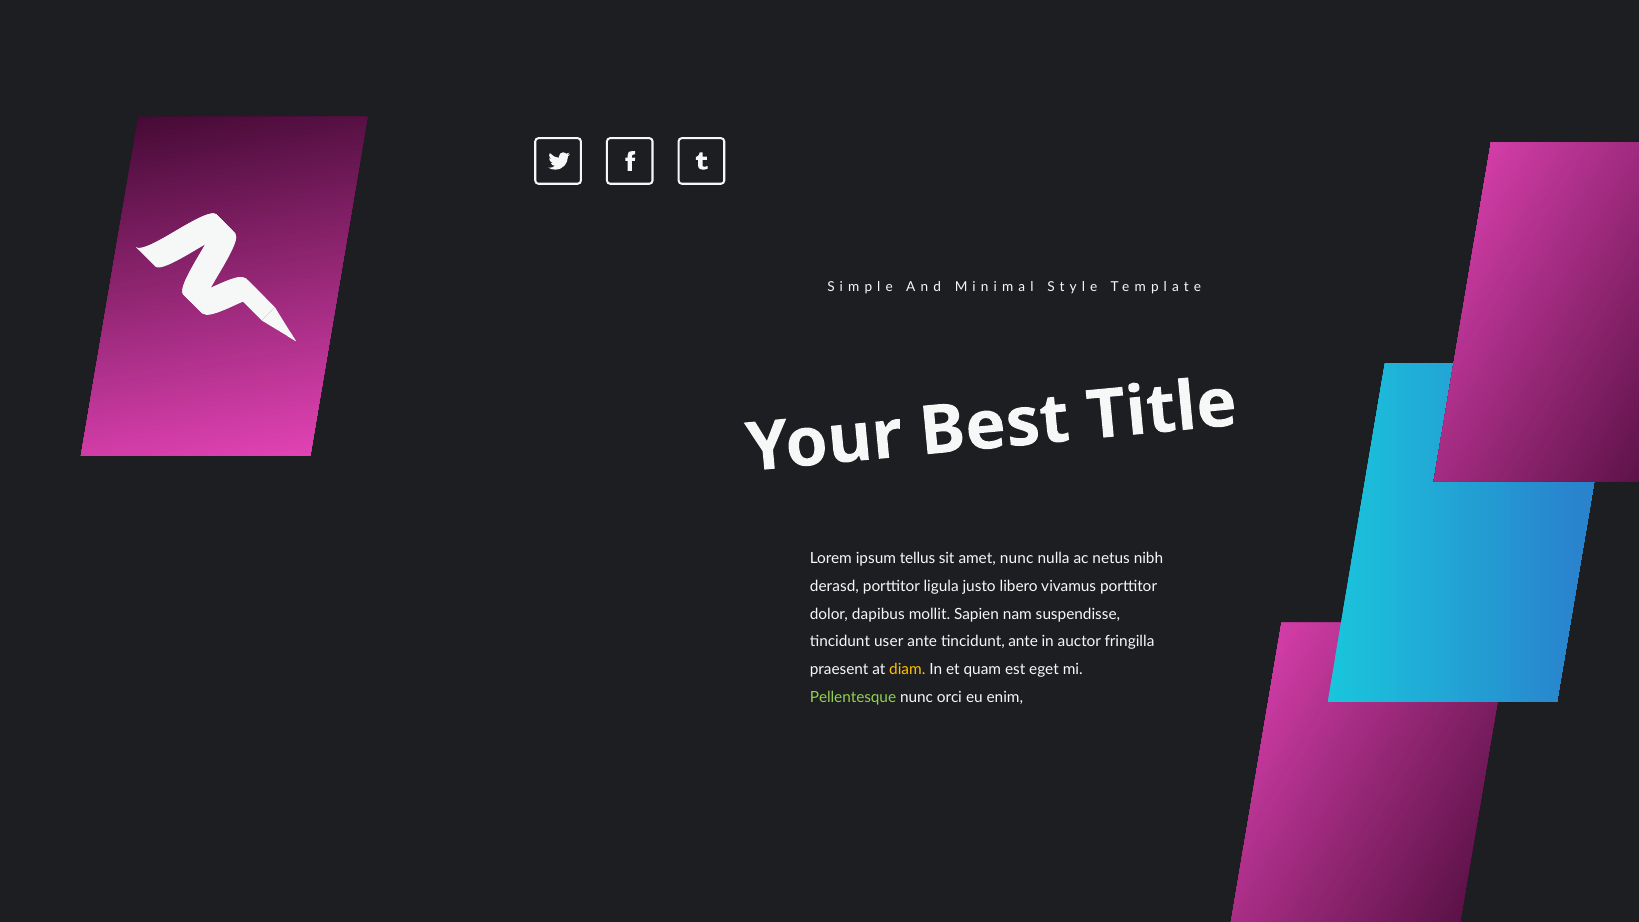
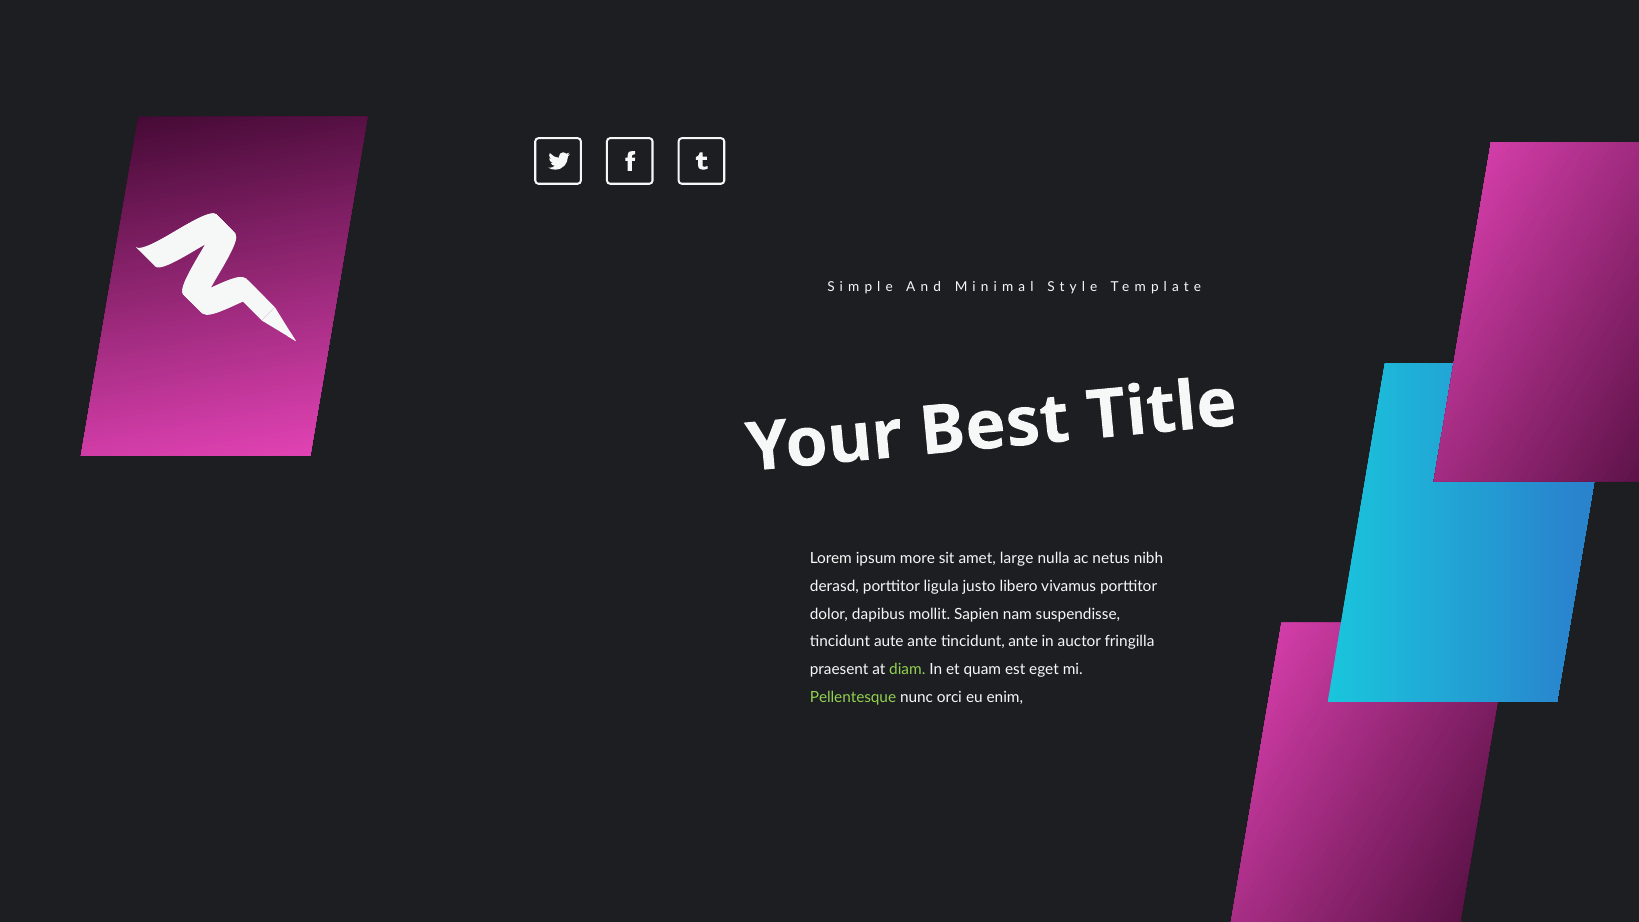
tellus: tellus -> more (917, 558)
amet nunc: nunc -> large (1017, 558)
user: user -> aute (889, 642)
diam colour: yellow -> light green (907, 669)
